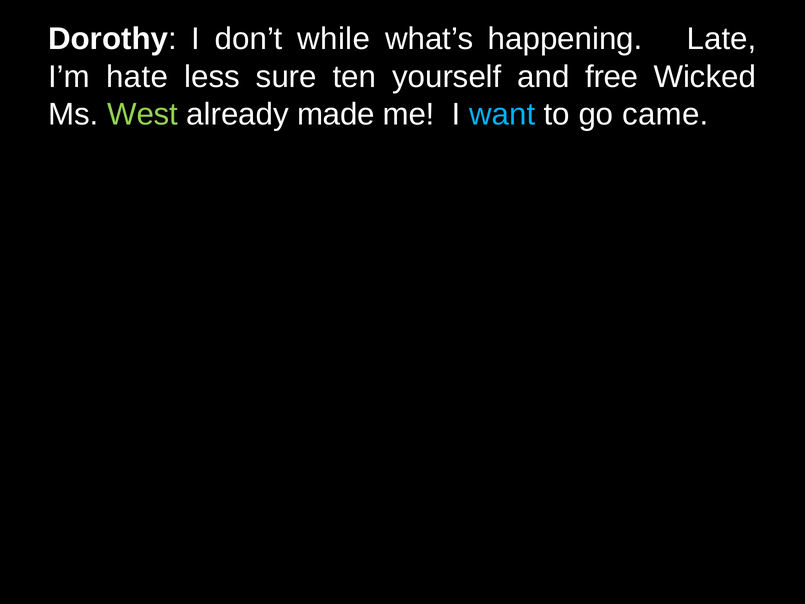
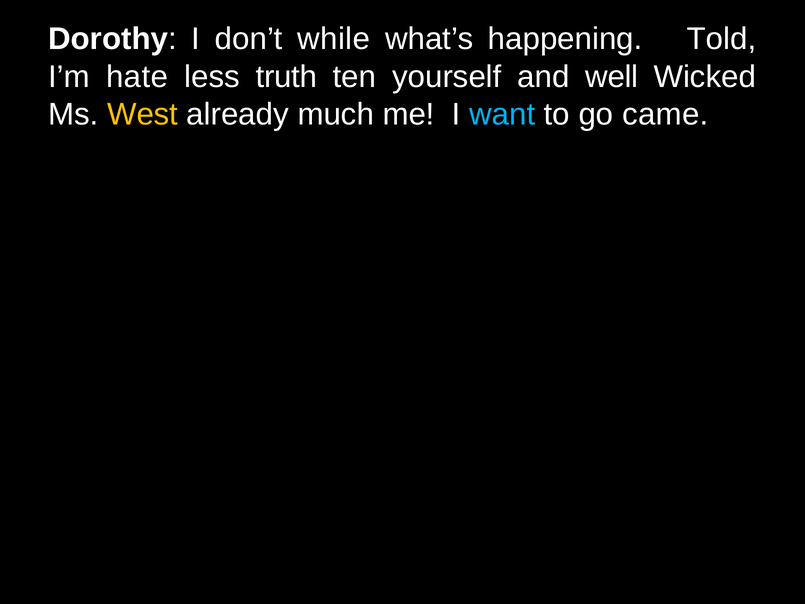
Late: Late -> Told (721, 39)
sure: sure -> truth (287, 77)
free: free -> well (612, 77)
West colour: light green -> yellow (143, 114)
made: made -> much (336, 114)
